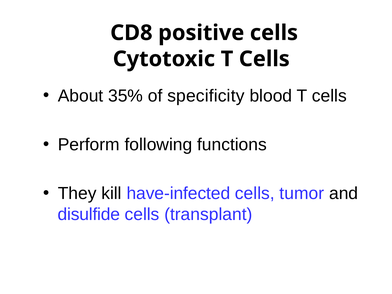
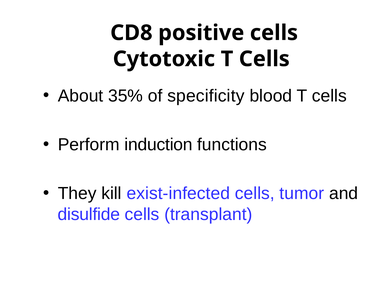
following: following -> induction (158, 145)
have-infected: have-infected -> exist-infected (178, 193)
